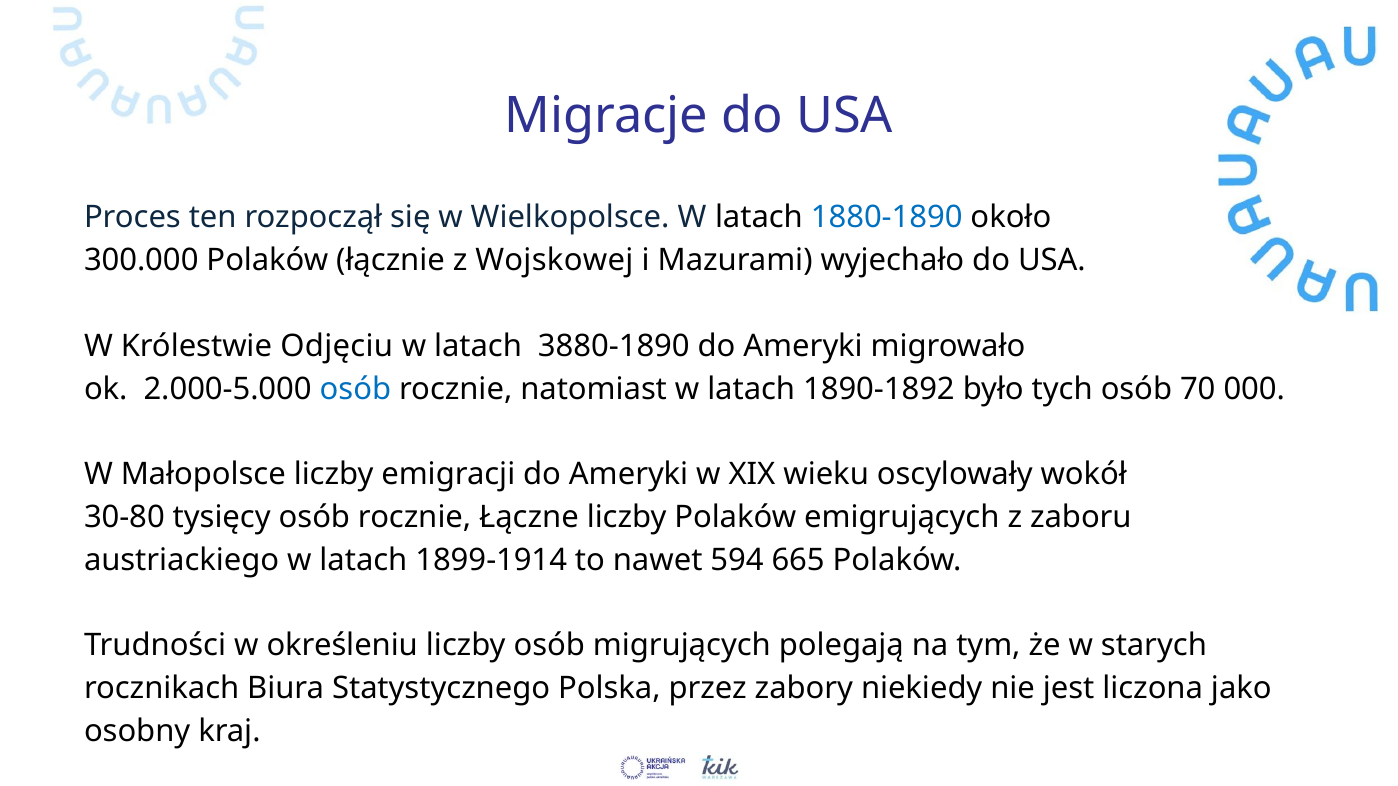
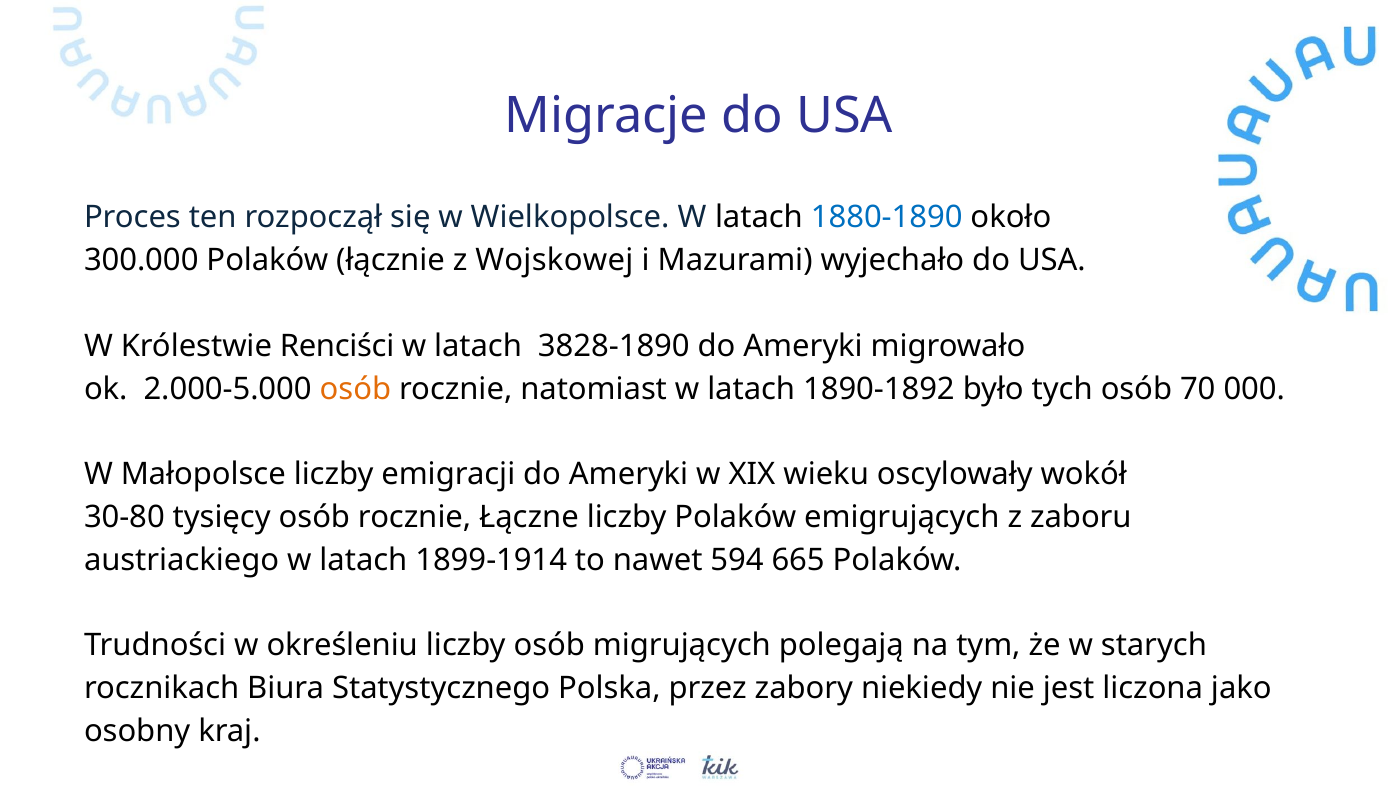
Odjęciu: Odjęciu -> Renciści (337, 346)
3880-1890: 3880-1890 -> 3828-1890 (614, 346)
osób colour: blue -> orange (355, 389)
